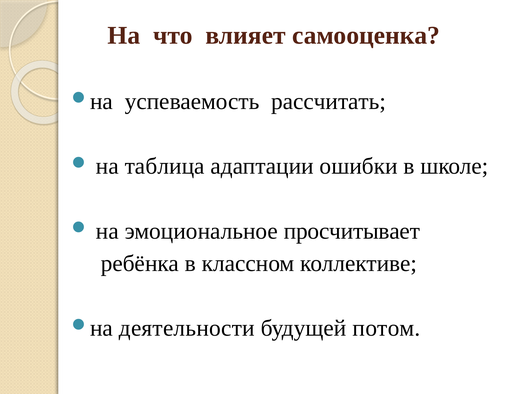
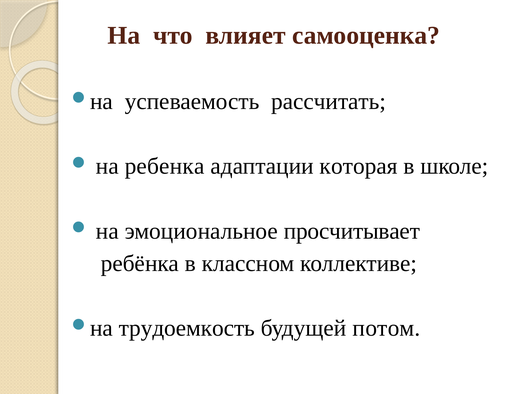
таблица: таблица -> ребенка (165, 166)
ошибки: ошибки -> которая (359, 166)
деятельности: деятельности -> трудоемкость (187, 329)
